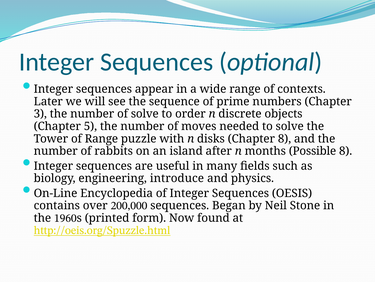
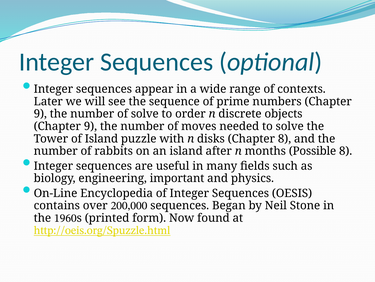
3: 3 -> 9 (40, 114)
5: 5 -> 9 (90, 126)
of Range: Range -> Island (101, 138)
introduce: introduce -> important (177, 178)
